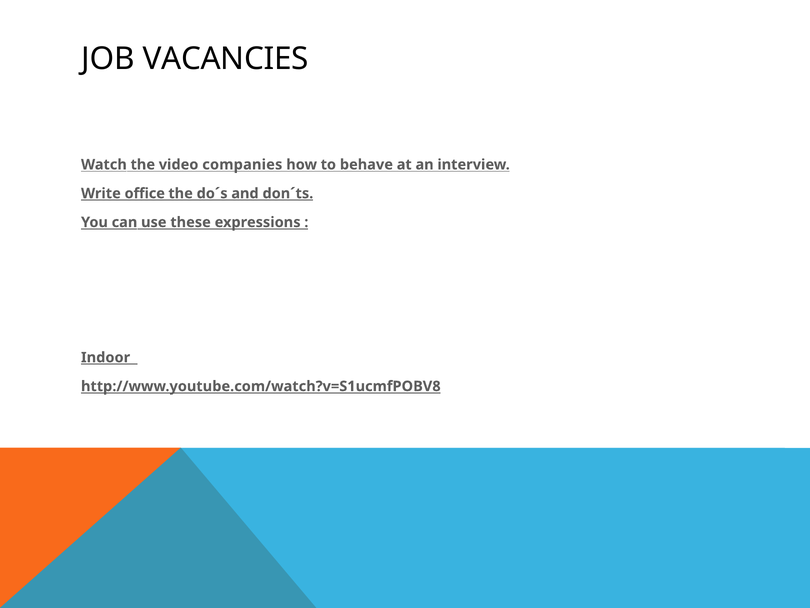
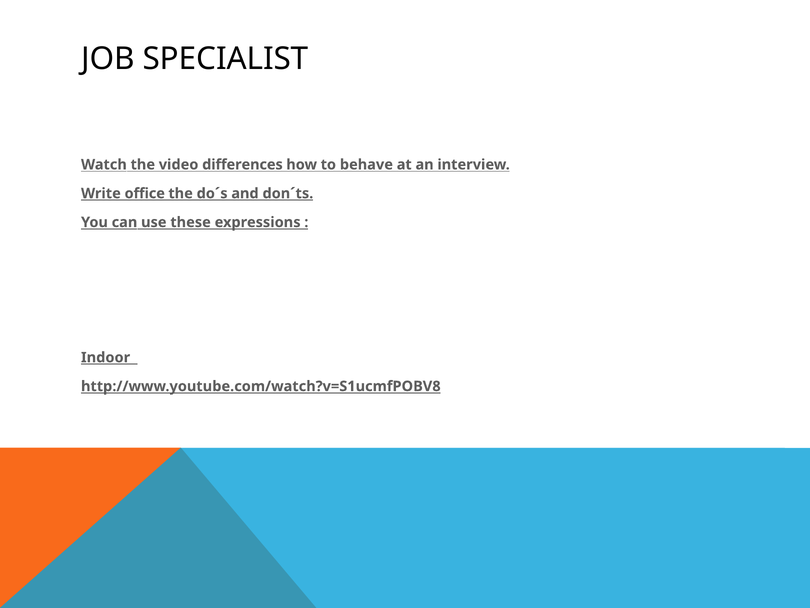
VACANCIES: VACANCIES -> SPECIALIST (225, 59)
companies: companies -> differences (242, 164)
